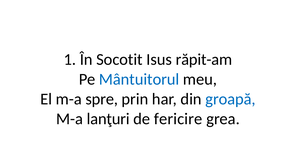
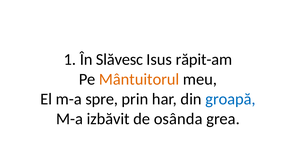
Socotit: Socotit -> Slăvesc (120, 59)
Mântuitorul colour: blue -> orange (139, 79)
lanţuri: lanţuri -> izbăvit (108, 118)
fericire: fericire -> osânda (178, 118)
